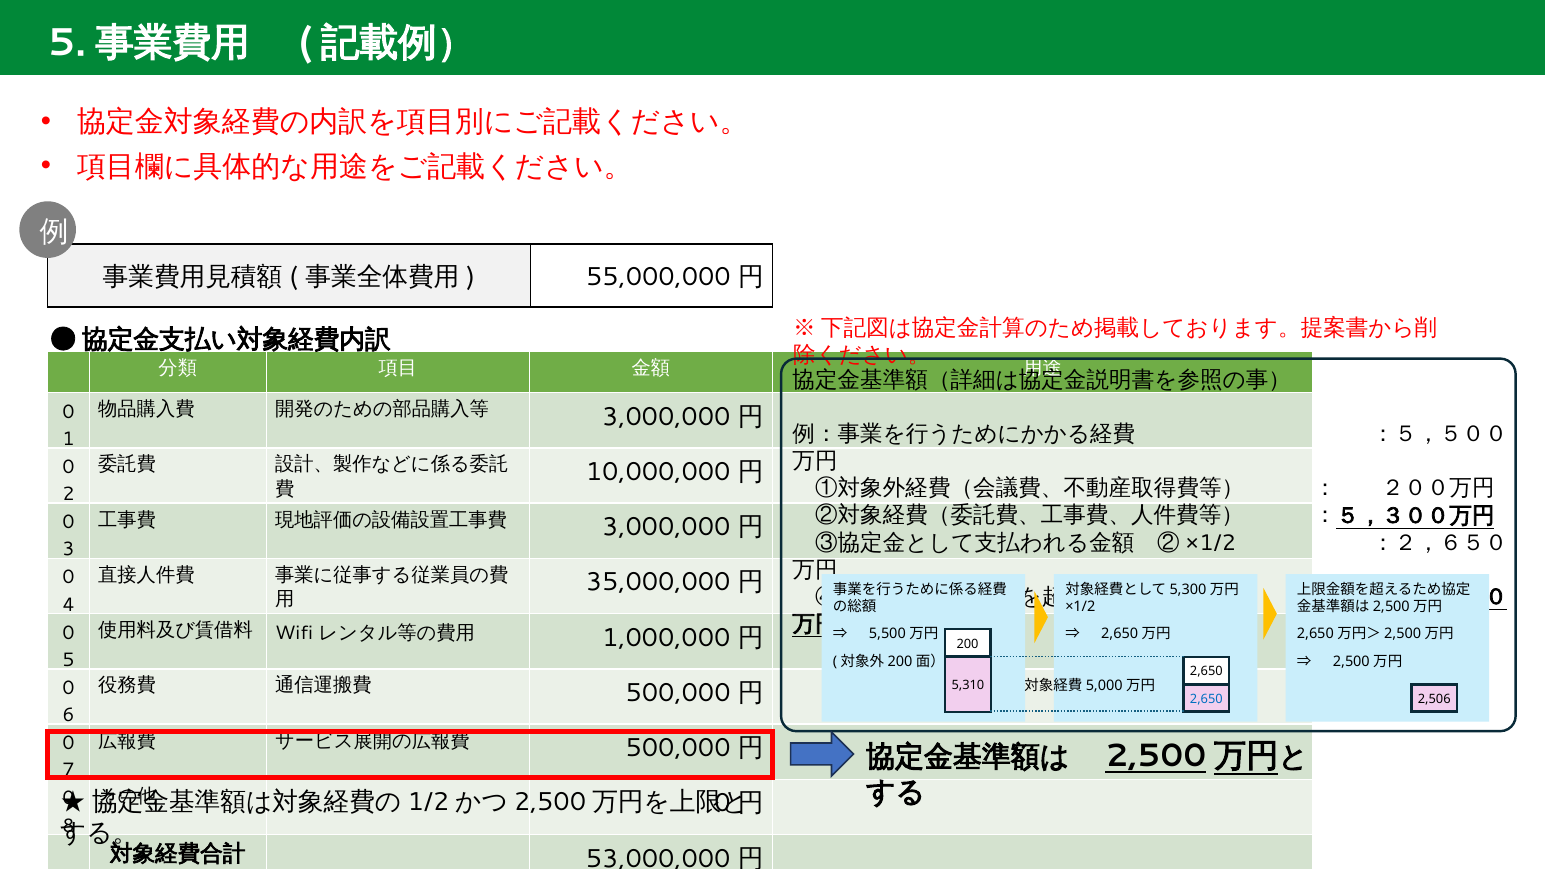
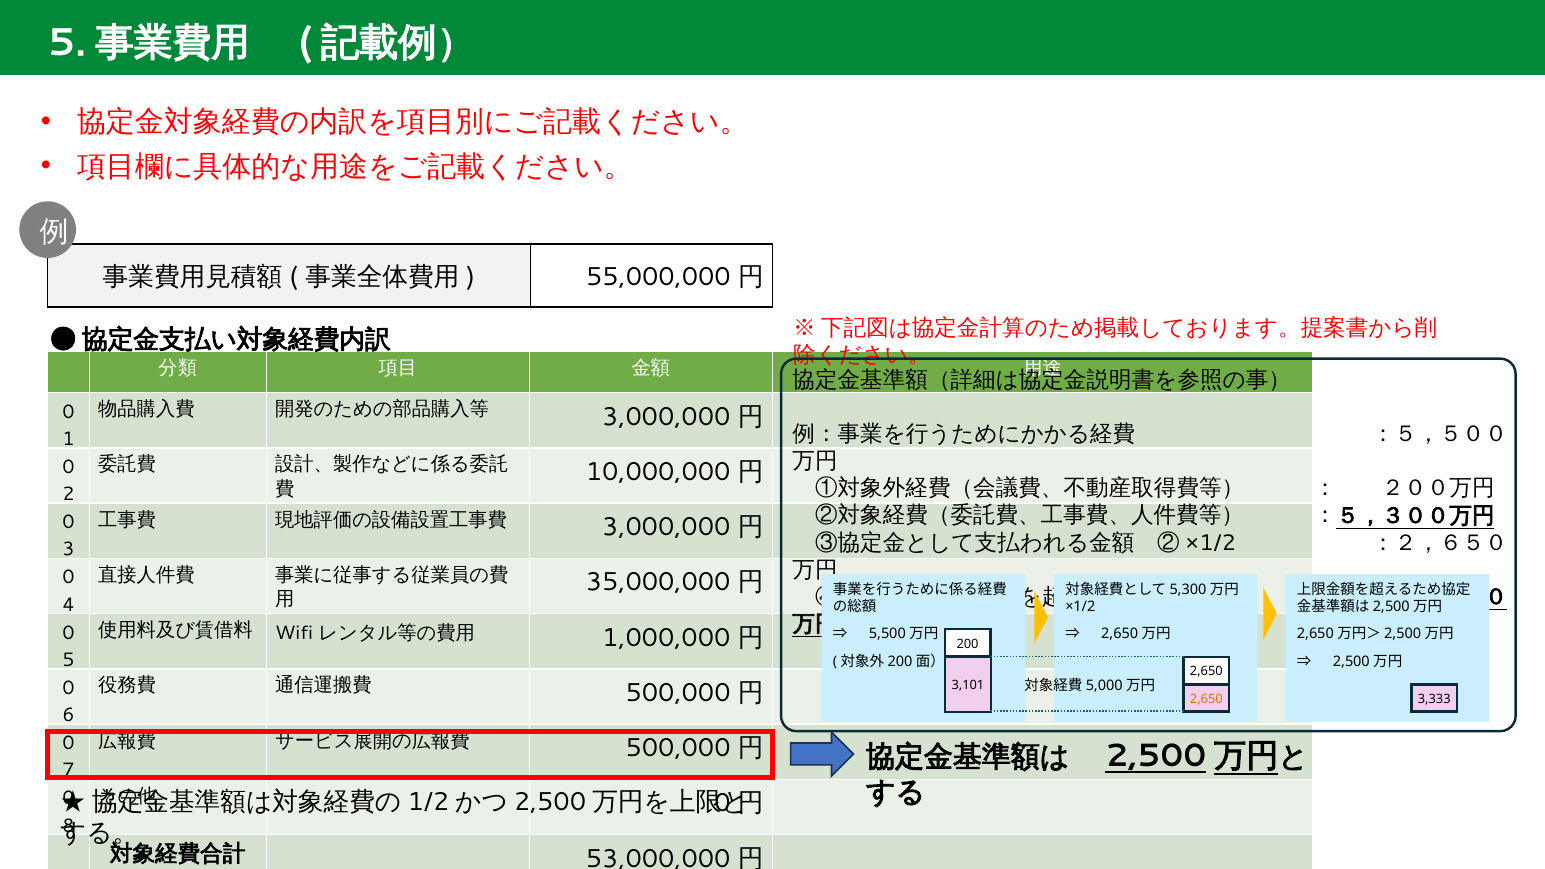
5,310: 5,310 -> 3,101 (968, 685)
2,650 colour: blue -> orange (1206, 699)
2,506: 2,506 -> 3,333 (1434, 699)
